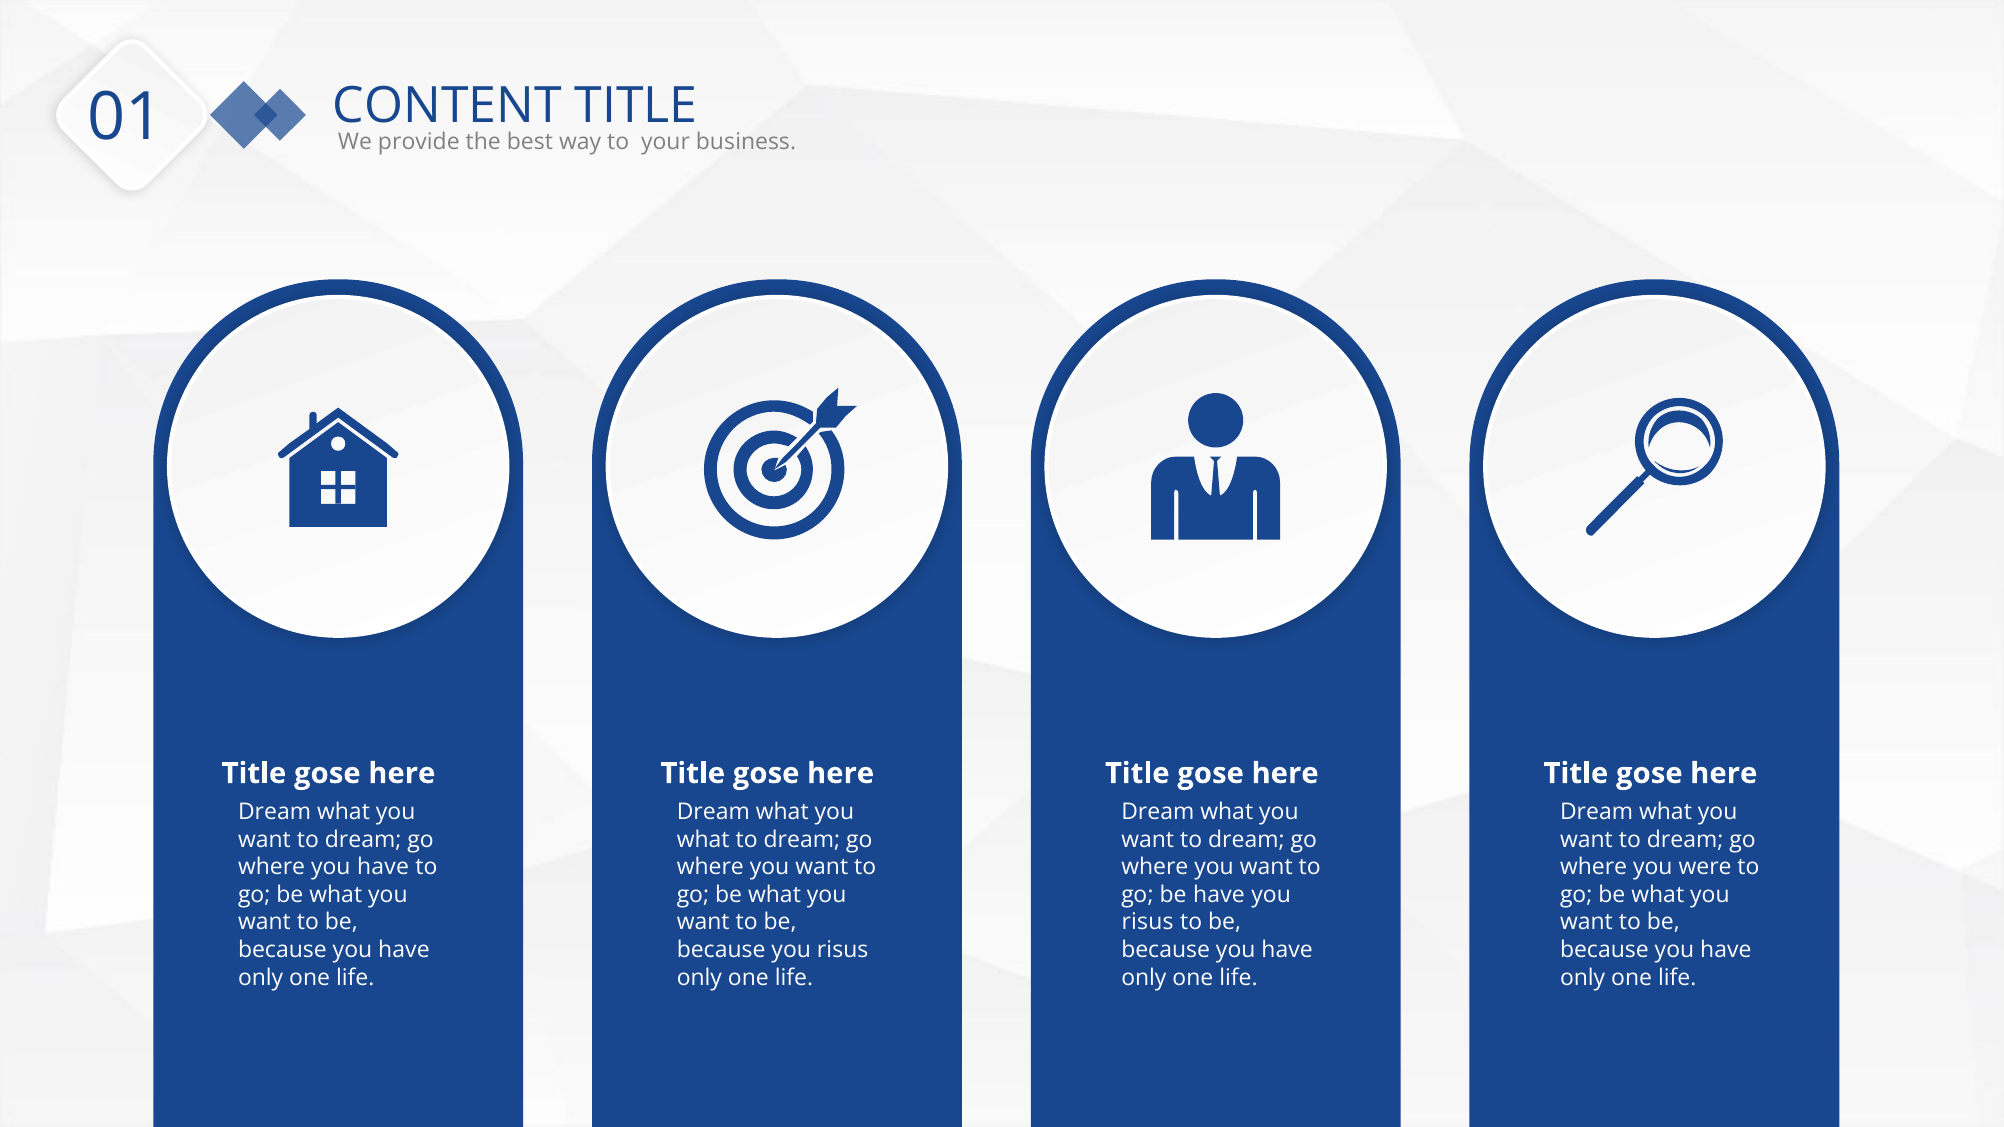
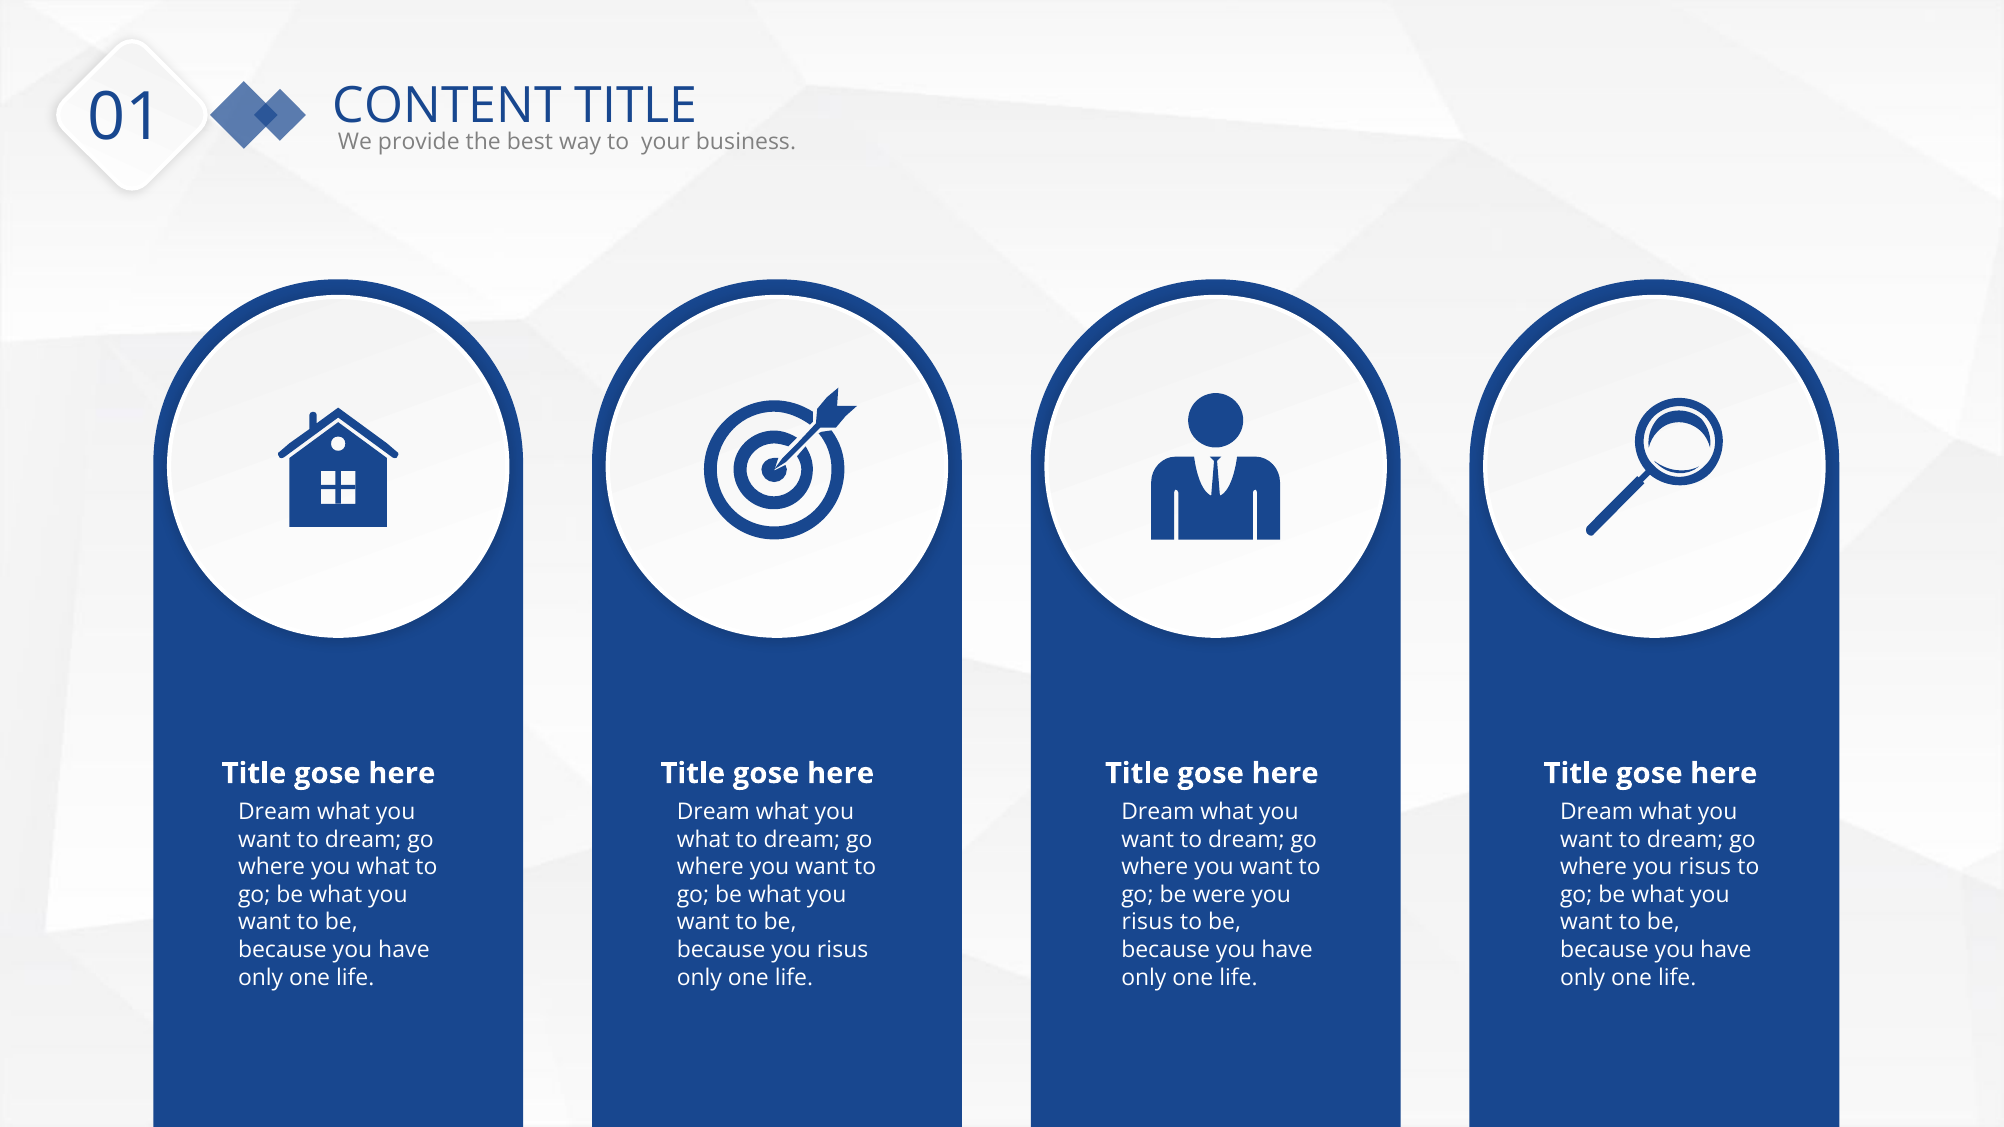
where you have: have -> what (383, 867)
where you were: were -> risus (1705, 867)
be have: have -> were (1219, 895)
